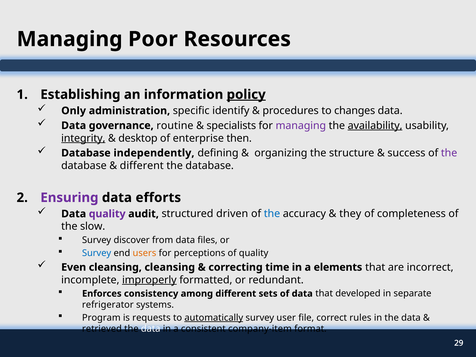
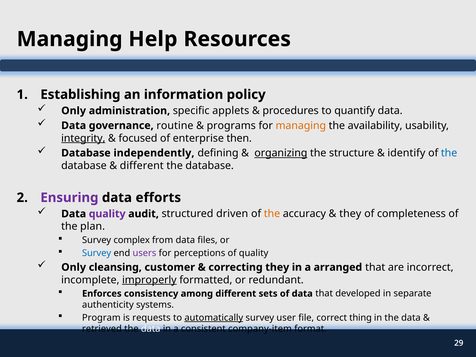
Poor: Poor -> Help (153, 39)
policy underline: present -> none (246, 95)
identify: identify -> applets (231, 111)
changes: changes -> quantify (355, 111)
specialists: specialists -> programs (231, 126)
managing colour: purple -> orange (301, 126)
availability underline: present -> none (375, 126)
desktop: desktop -> focused (138, 138)
organizing underline: none -> present (281, 153)
success: success -> identify (406, 153)
the colour: purple -> blue (449, 153)
the colour: blue -> orange (272, 214)
slow: slow -> plan (93, 227)
discover: discover -> complex (132, 240)
users colour: orange -> purple (144, 253)
Even: Even -> Only (74, 267)
cleansing cleansing: cleansing -> customer (170, 267)
correcting time: time -> they (277, 267)
elements: elements -> arranged (338, 267)
refrigerator: refrigerator -> authenticity (108, 305)
rules: rules -> thing (361, 318)
